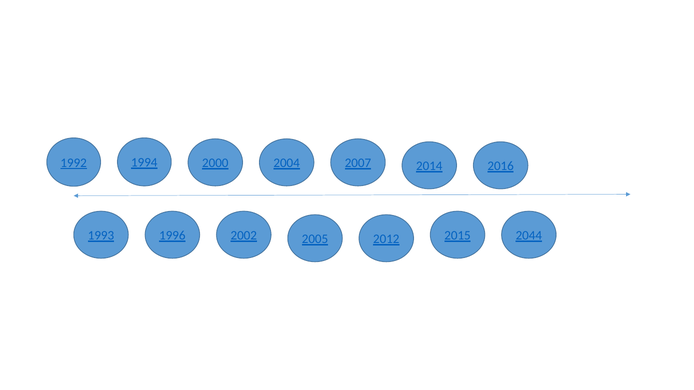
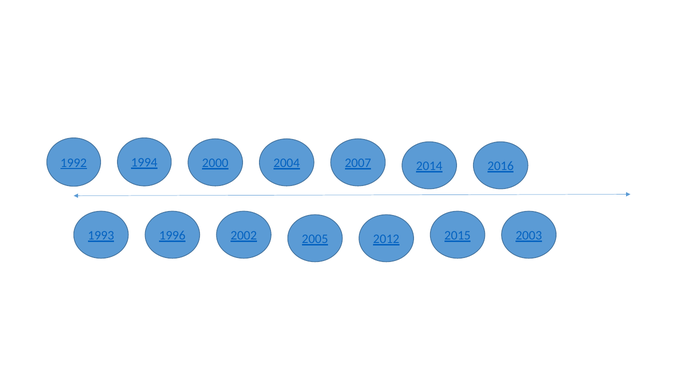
2044: 2044 -> 2003 (529, 236)
